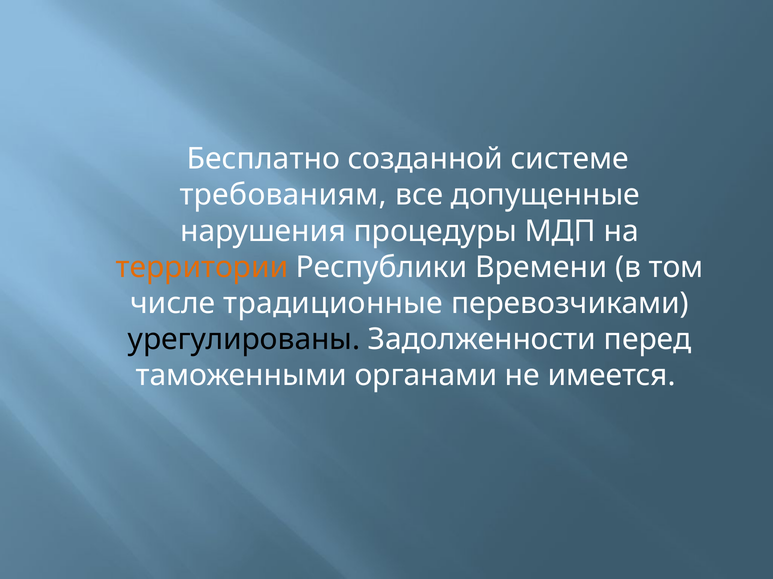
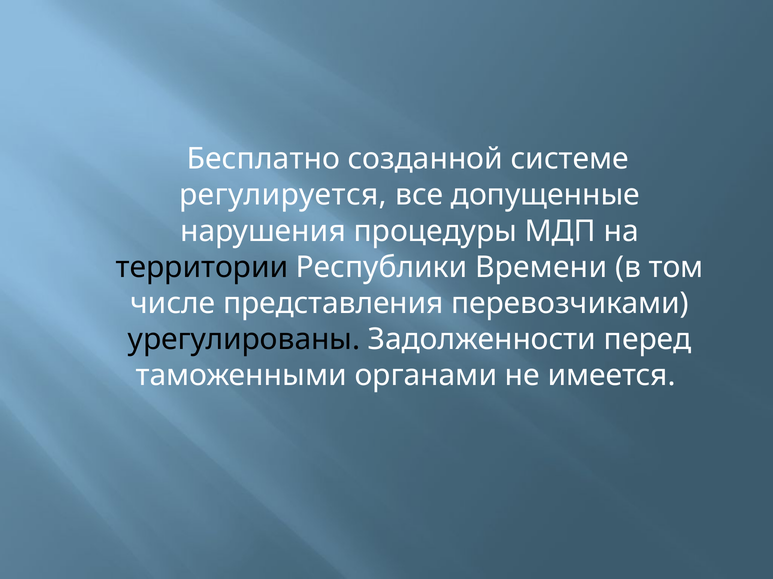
требованиям: требованиям -> регулируется (283, 195)
территории colour: orange -> black (202, 268)
традиционные: традиционные -> представления (333, 304)
